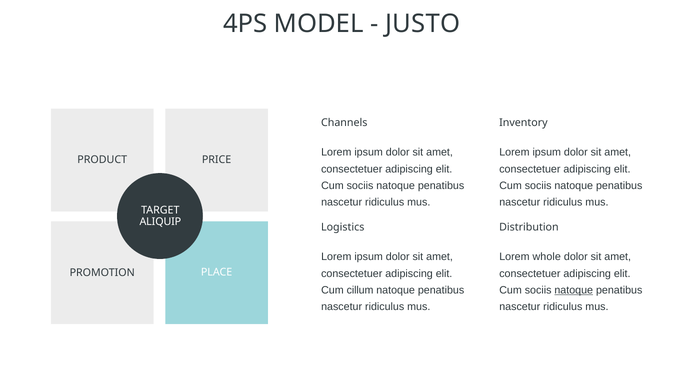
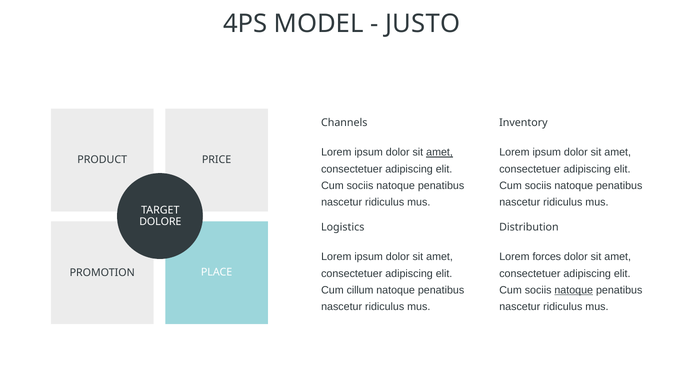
amet underline: none -> present (440, 152)
ALIQUIP: ALIQUIP -> DOLORE (160, 222)
whole: whole -> forces (547, 257)
